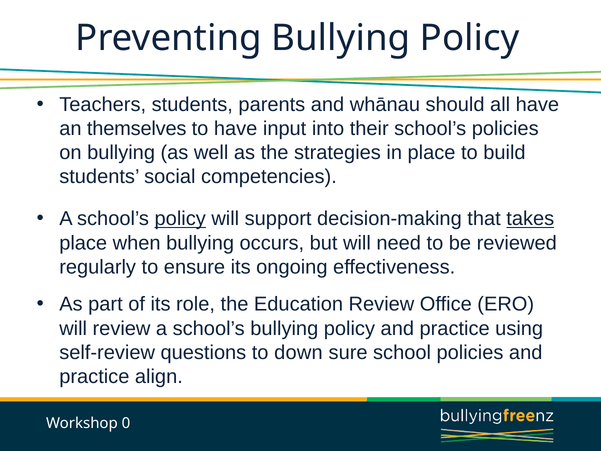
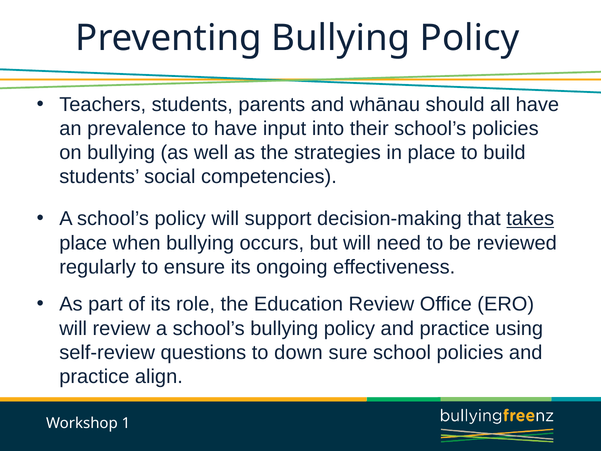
themselves: themselves -> prevalence (137, 129)
policy underline: present -> none (180, 219)
0: 0 -> 1 (126, 423)
